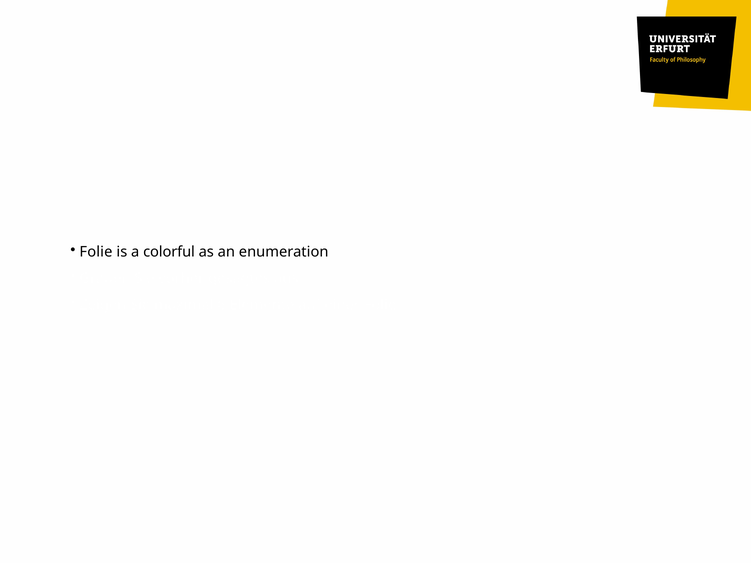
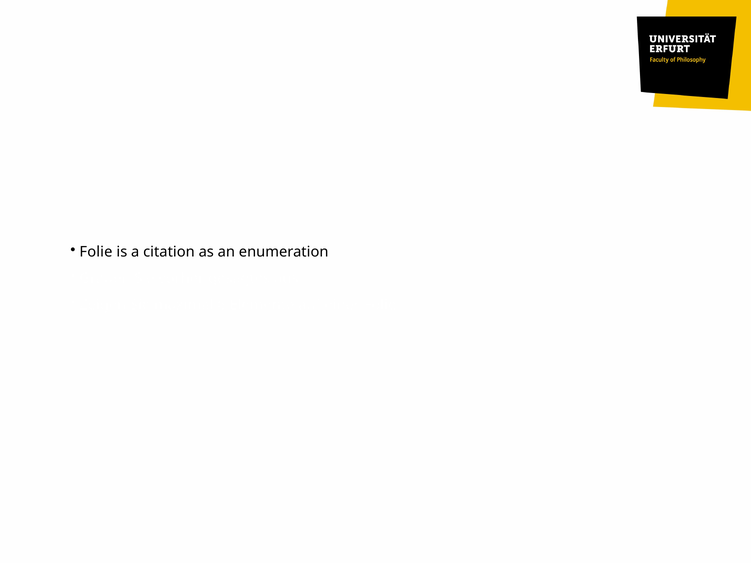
colorful: colorful -> citation (169, 252)
